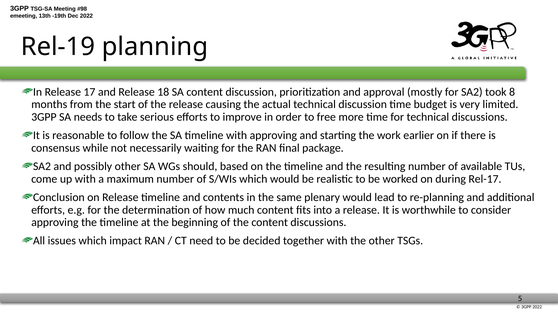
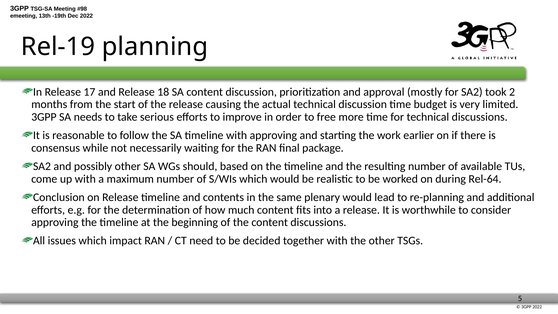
8: 8 -> 2 (512, 92)
Rel-17: Rel-17 -> Rel-64 (485, 179)
